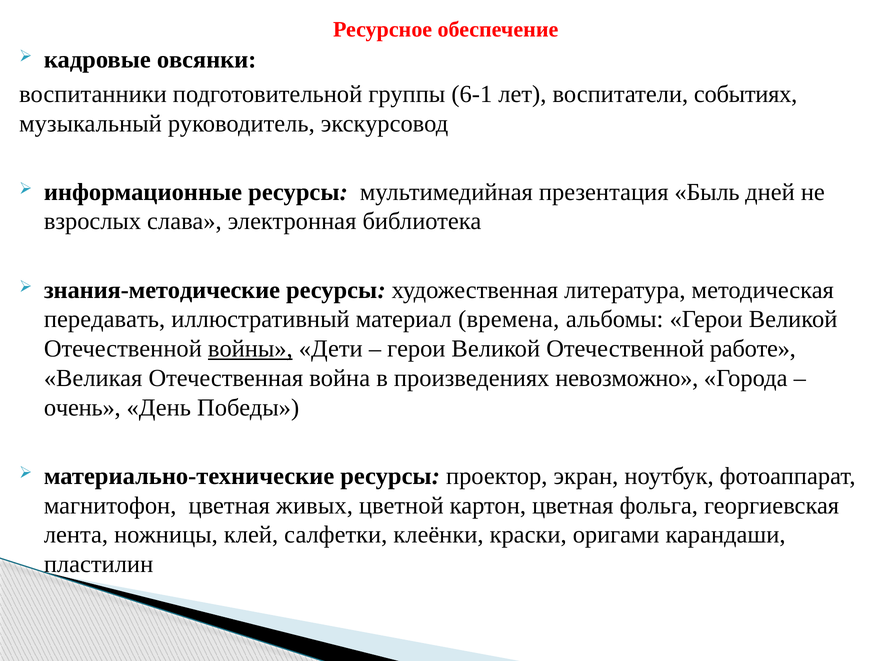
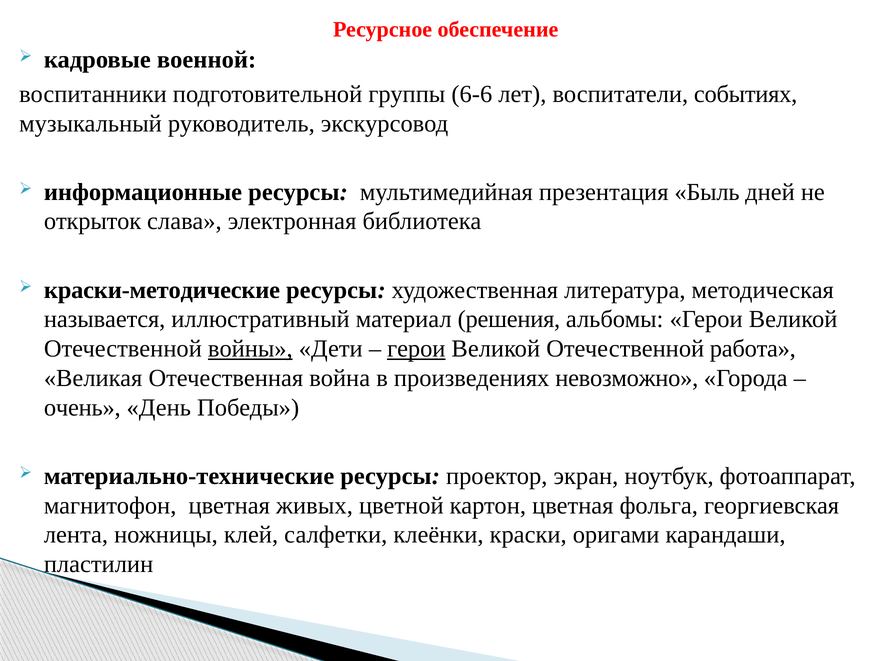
овсянки: овсянки -> военной (207, 60)
6-1: 6-1 -> 6-6 (472, 94)
взрослых: взрослых -> открыток (93, 221)
знания-методические: знания-методические -> краски-методические (162, 290)
передавать: передавать -> называется (105, 319)
времена: времена -> решения (509, 319)
герои underline: none -> present (416, 349)
работе: работе -> работа (753, 349)
